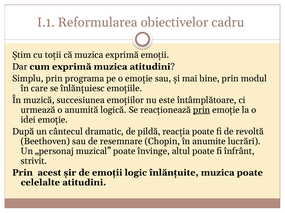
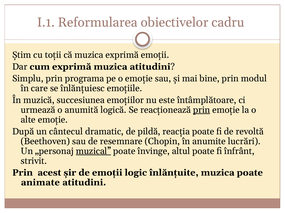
idei: idei -> alte (28, 120)
muzical underline: none -> present (93, 152)
celelalte: celelalte -> animate (40, 183)
